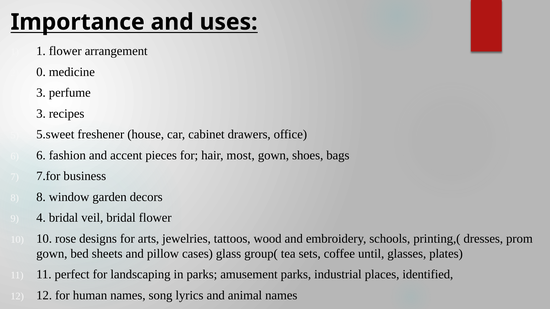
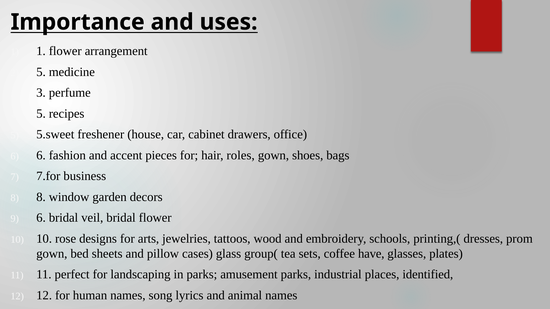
2 0: 0 -> 5 (41, 72)
4 3: 3 -> 5 (41, 114)
most: most -> roles (241, 155)
9 4: 4 -> 6 (41, 218)
until: until -> have (371, 254)
